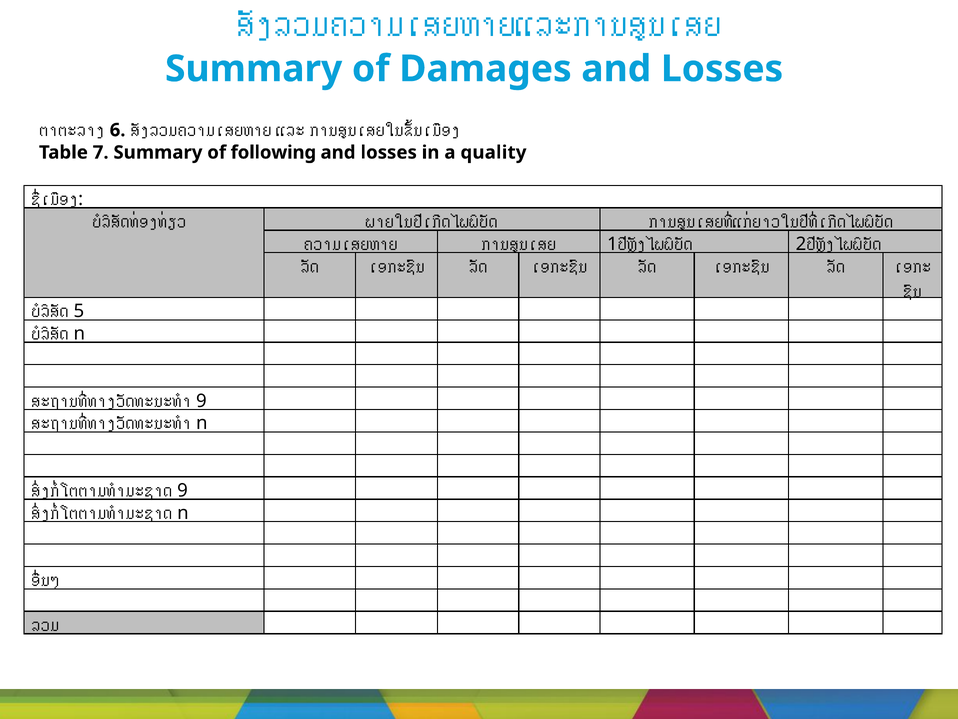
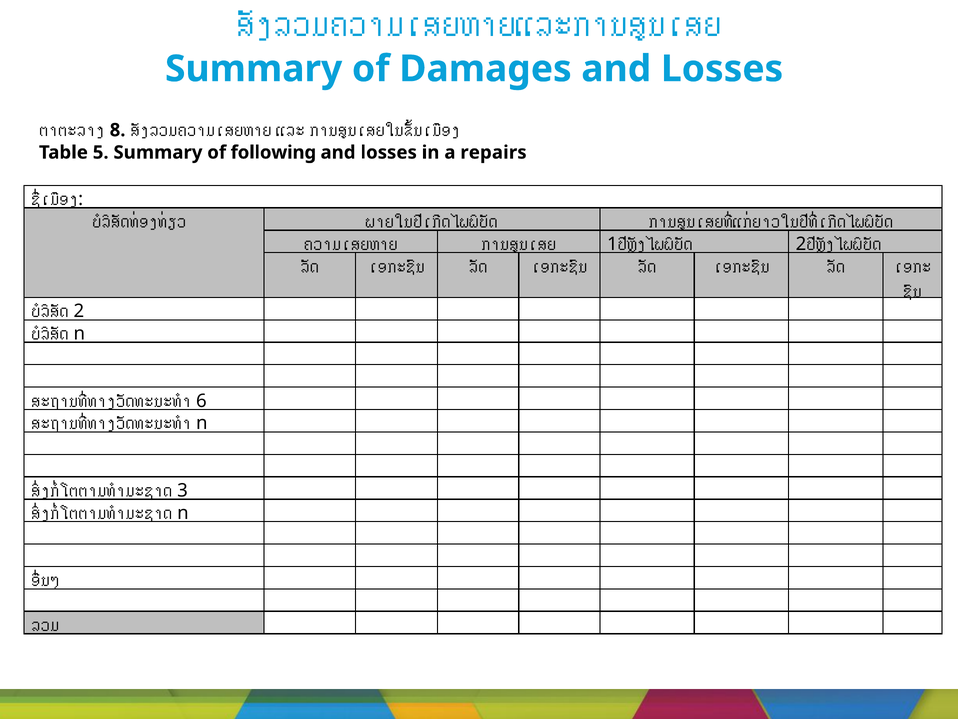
6: 6 -> 8 (118, 130)
7: 7 -> 5 (101, 152)
quality: quality -> repairs (493, 152)
5: 5 -> 2 (79, 311)
9: 9 -> 6 (201, 401)
9: 9 -> 3 (183, 490)
